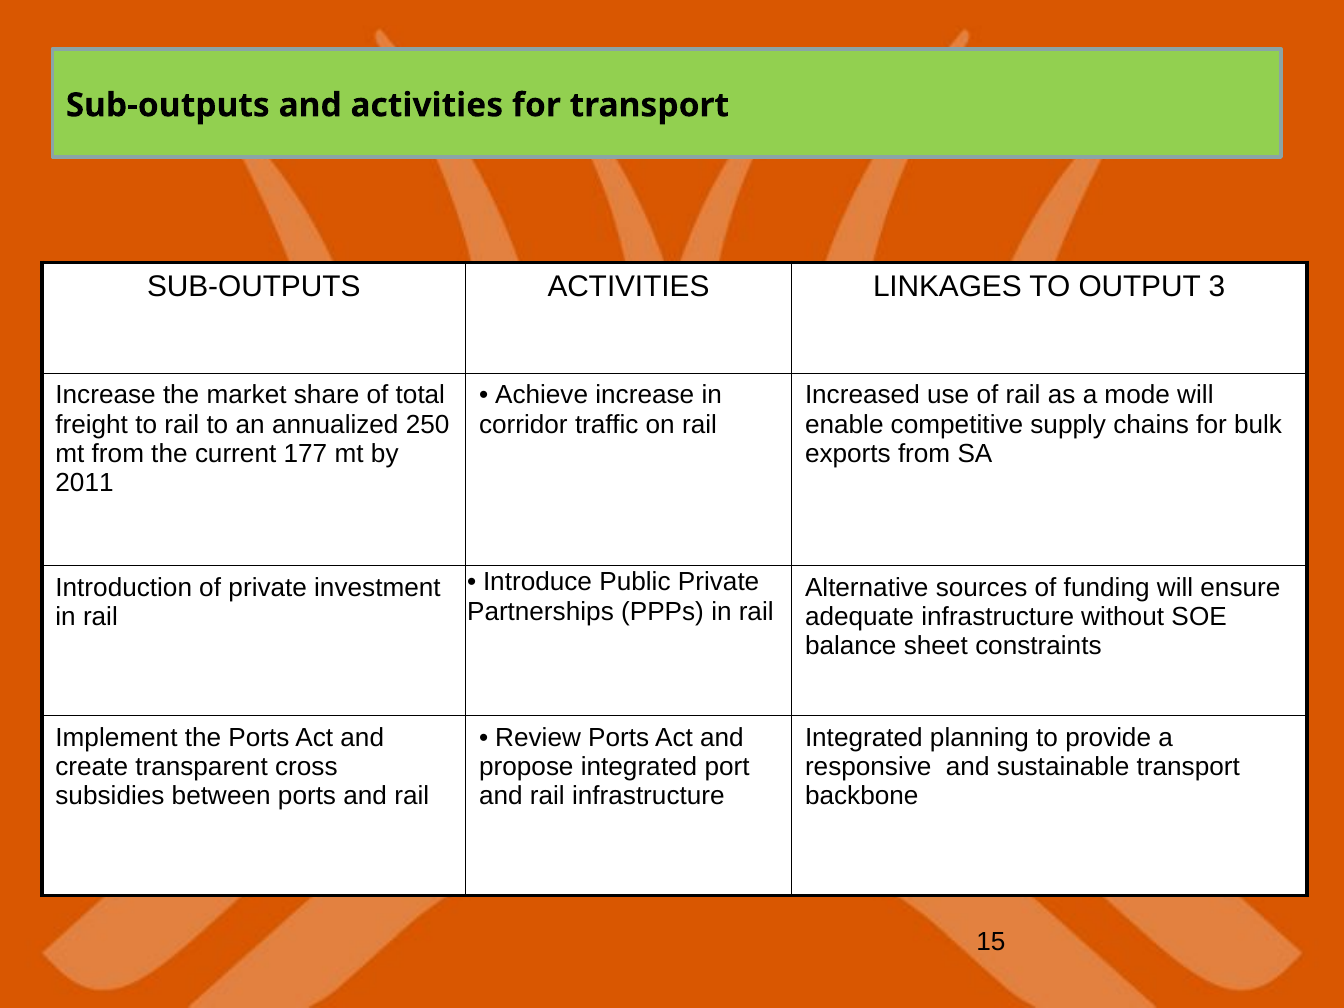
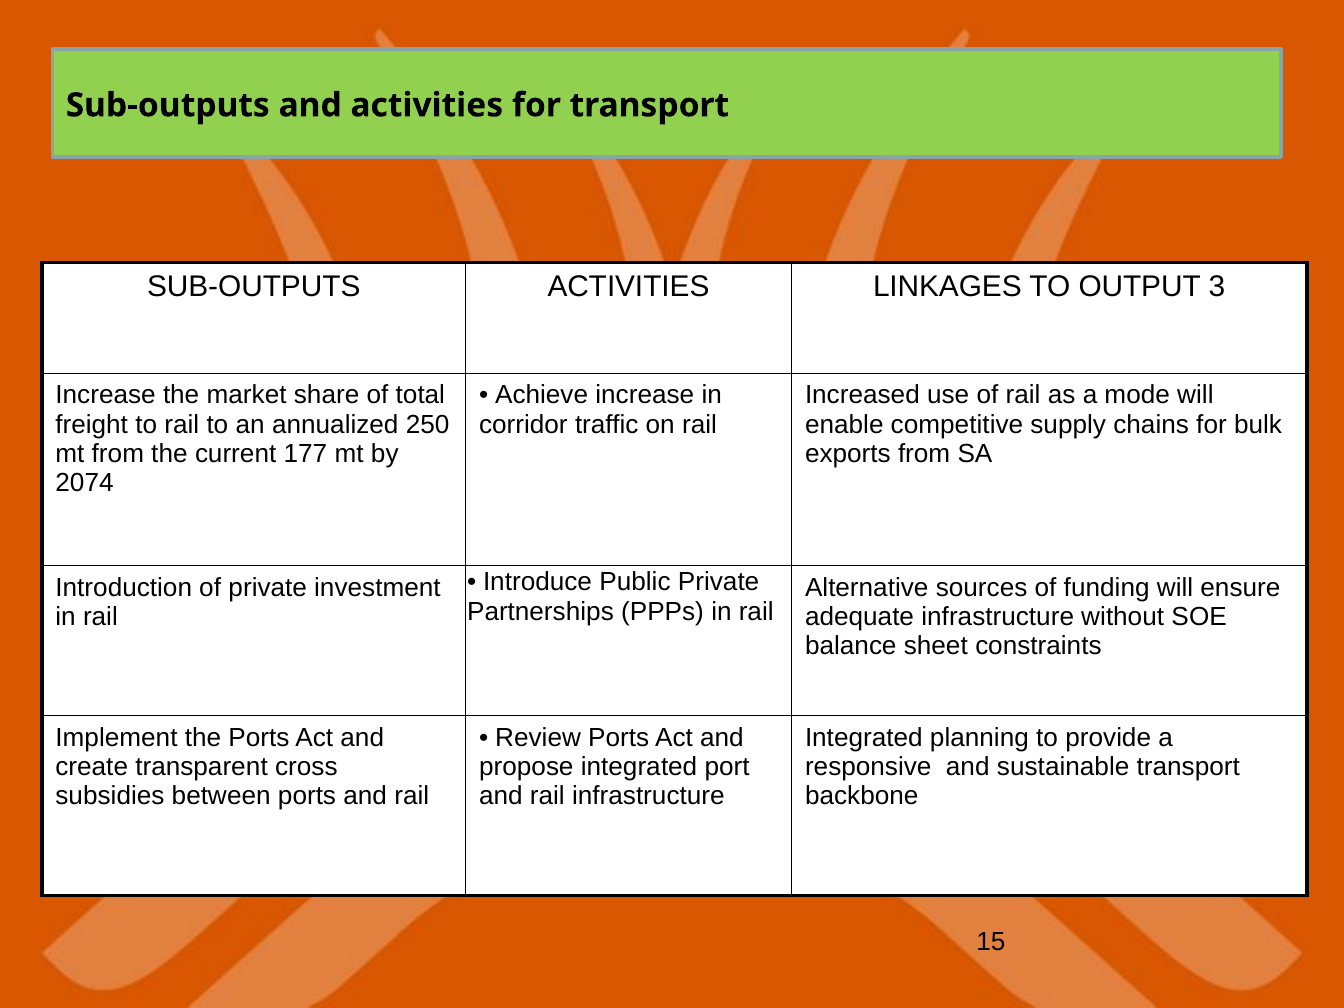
2011: 2011 -> 2074 (85, 483)
